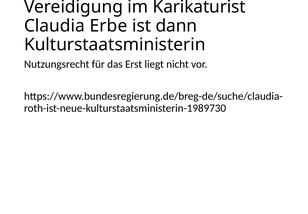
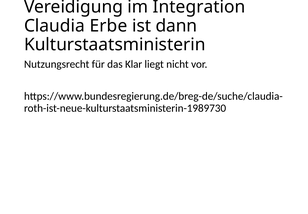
Karikaturist: Karikaturist -> Integration (199, 7)
Erst: Erst -> Klar (134, 64)
